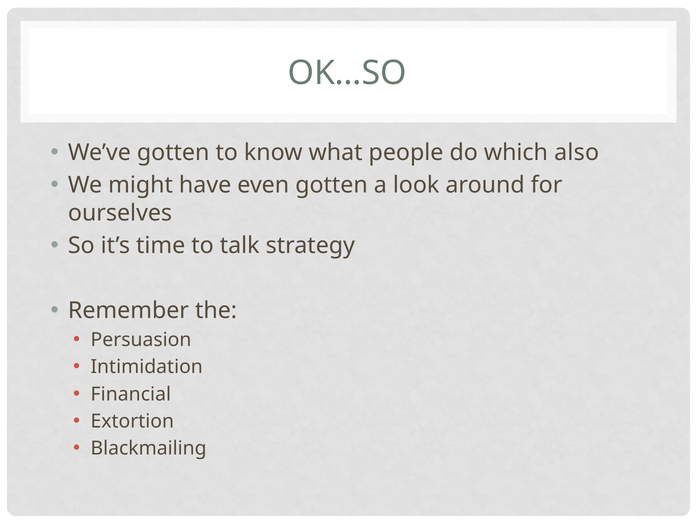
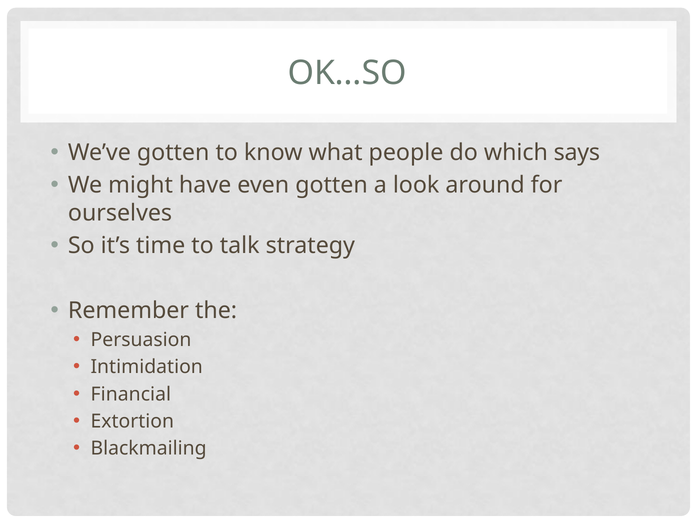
also: also -> says (577, 153)
